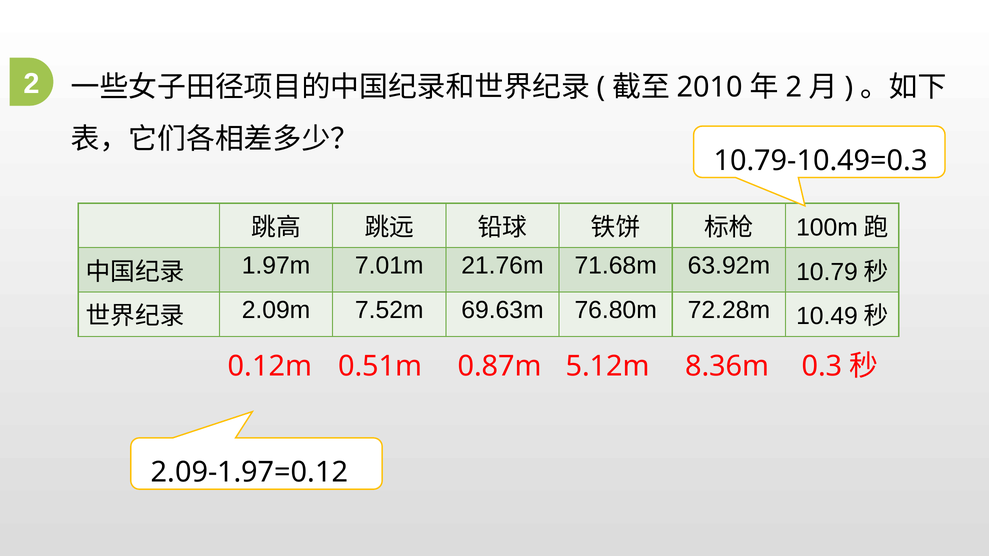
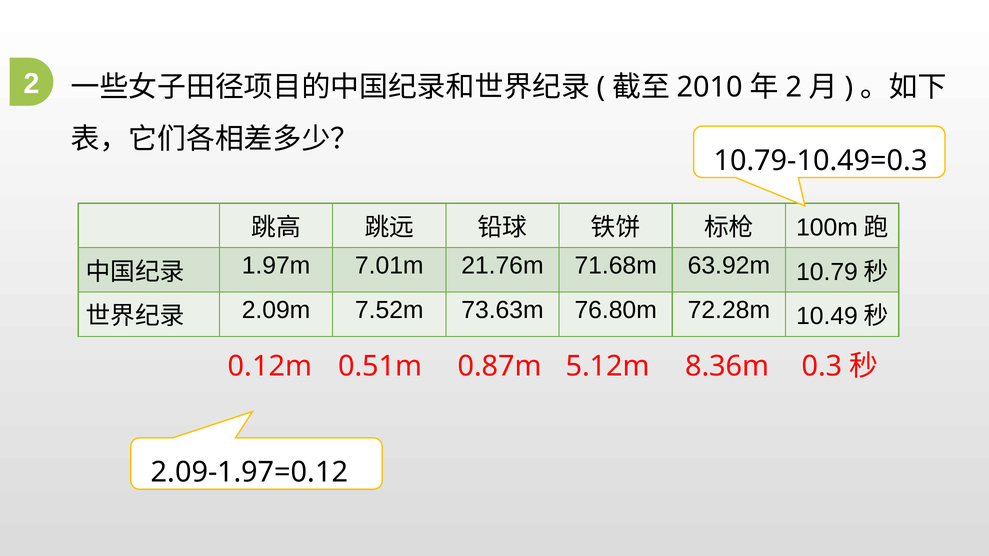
69.63m: 69.63m -> 73.63m (502, 310)
